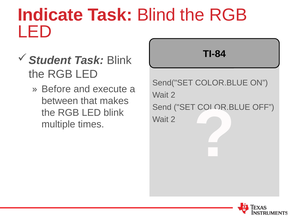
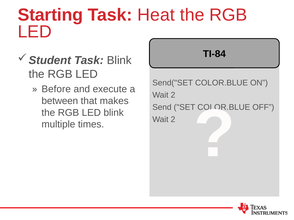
Indicate: Indicate -> Starting (50, 15)
Blind: Blind -> Heat (156, 15)
